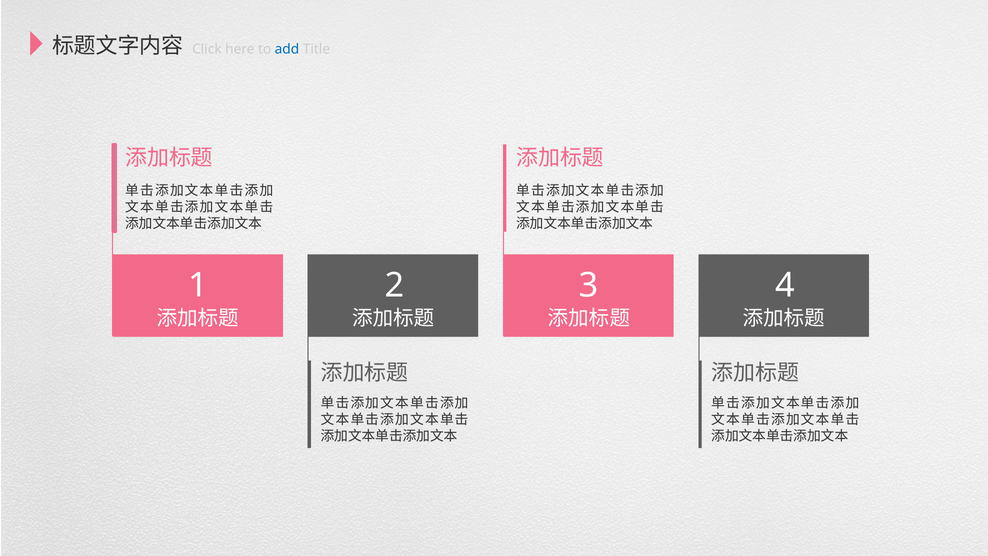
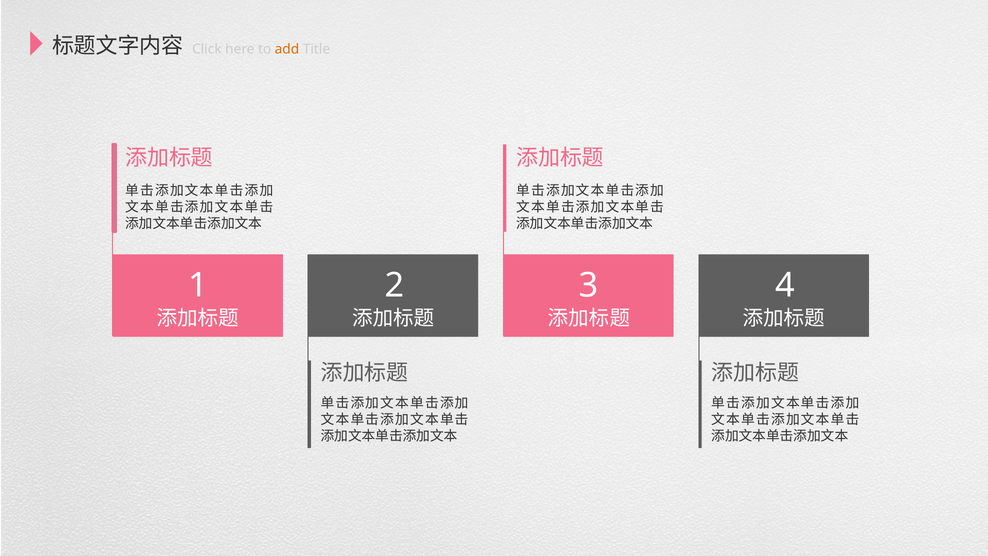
add colour: blue -> orange (287, 49)
